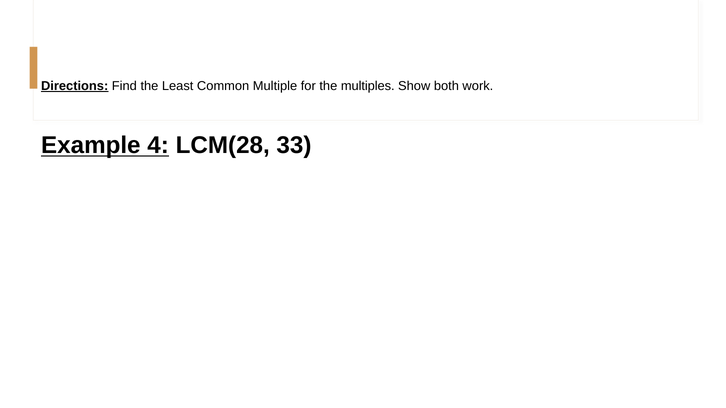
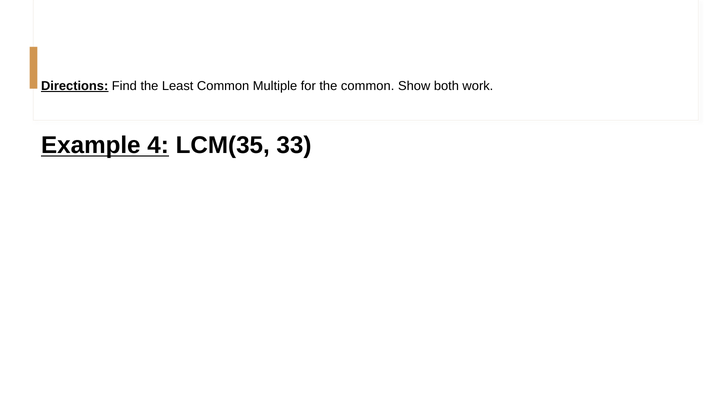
the multiples: multiples -> common (368, 86)
LCM(28: LCM(28 -> LCM(35 (223, 146)
